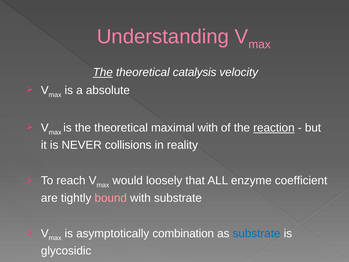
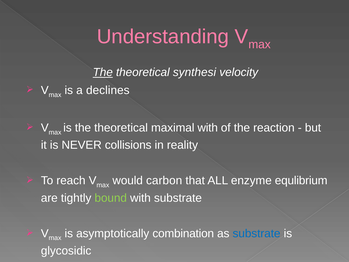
catalysis: catalysis -> synthesi (195, 72)
absolute: absolute -> declines (108, 90)
reaction underline: present -> none (274, 128)
loosely: loosely -> carbon (164, 180)
coefficient: coefficient -> equlibrium (301, 180)
bound colour: pink -> light green (111, 198)
